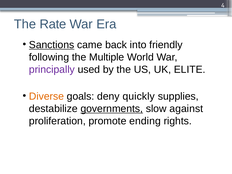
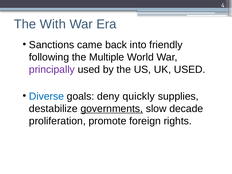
Rate: Rate -> With (53, 24)
Sanctions underline: present -> none (52, 45)
UK ELITE: ELITE -> USED (190, 70)
Diverse colour: orange -> blue (46, 96)
against: against -> decade (186, 109)
ending: ending -> foreign (145, 121)
